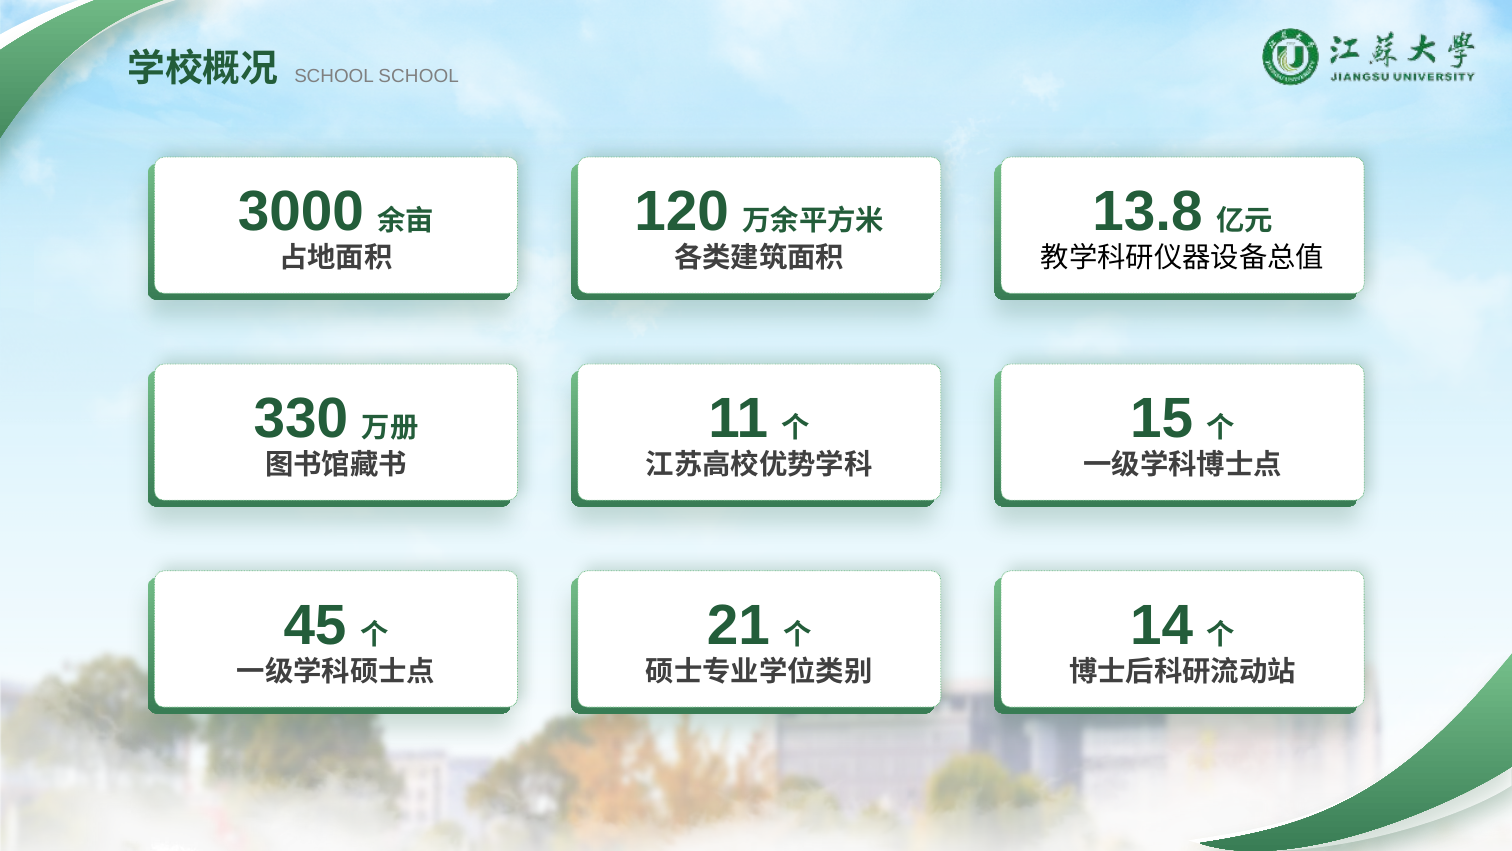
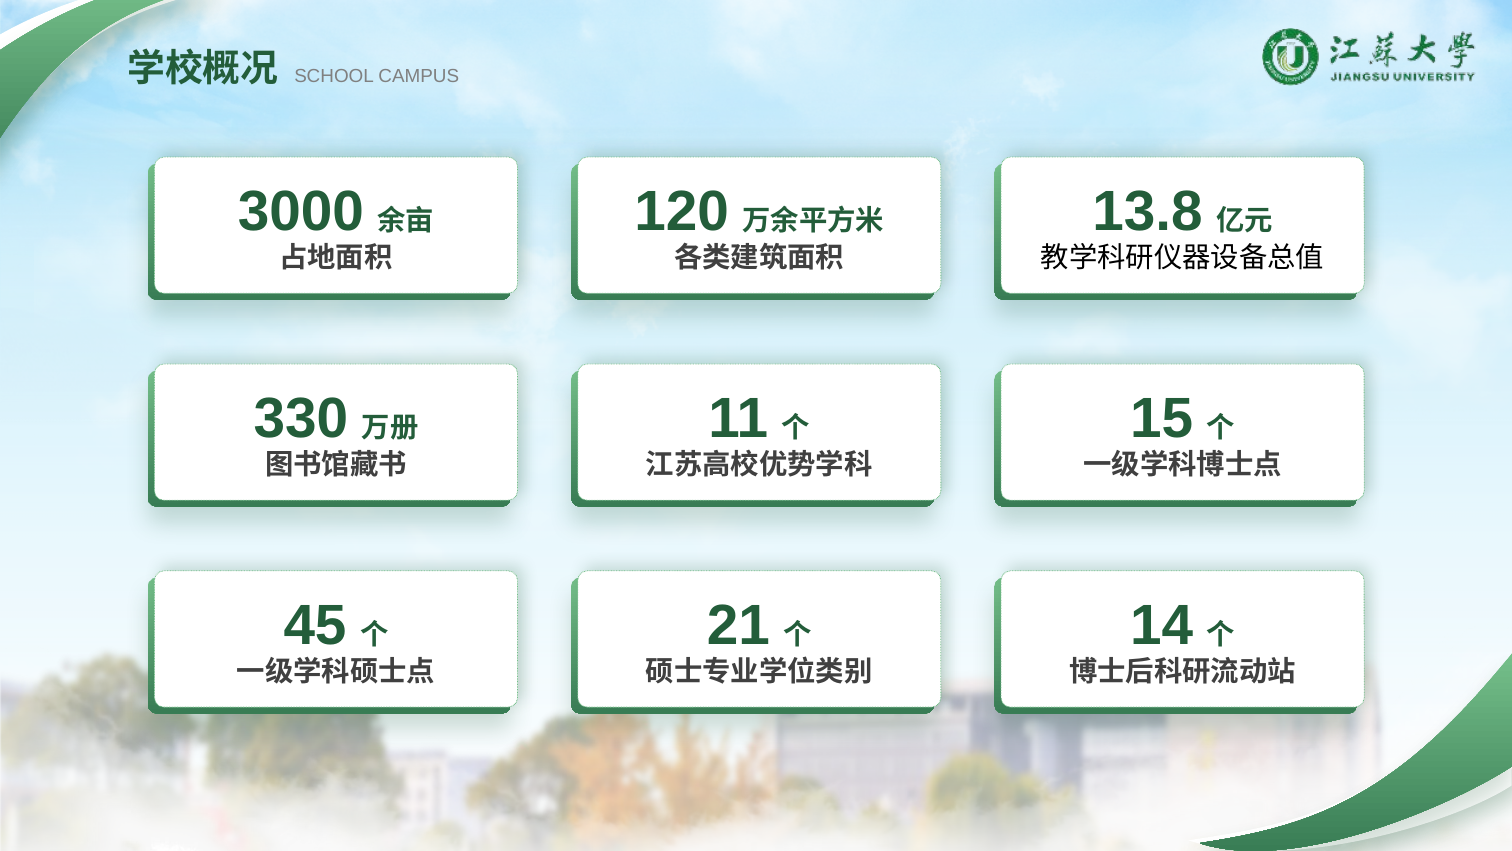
SCHOOL SCHOOL: SCHOOL -> CAMPUS (419, 76)
